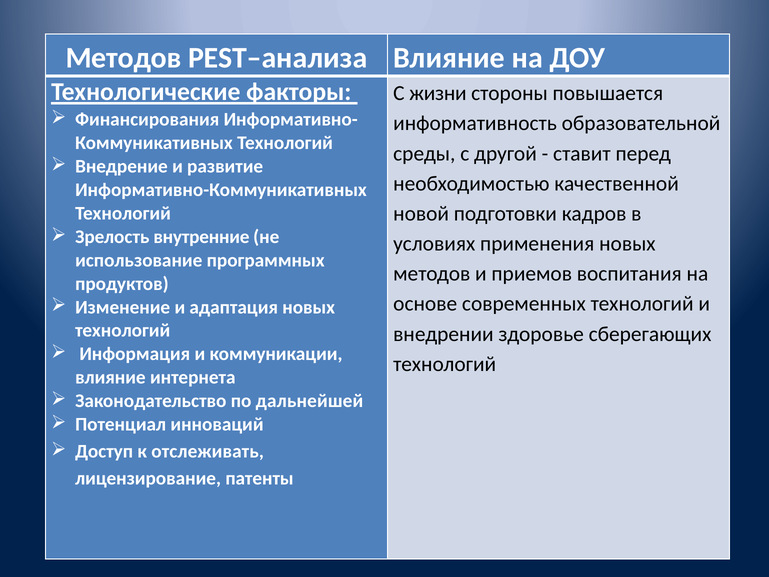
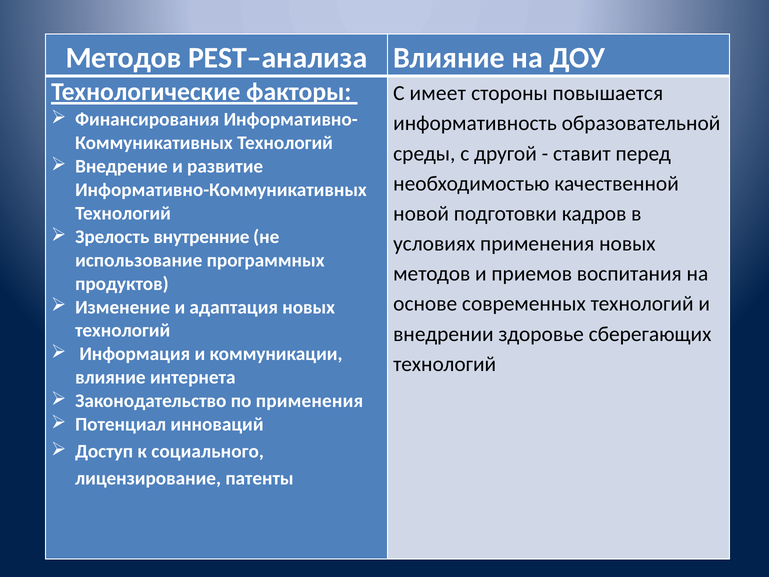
жизни: жизни -> имеет (438, 93)
по дальнейшей: дальнейшей -> применения (309, 401)
отслеживать: отслеживать -> социального (208, 451)
